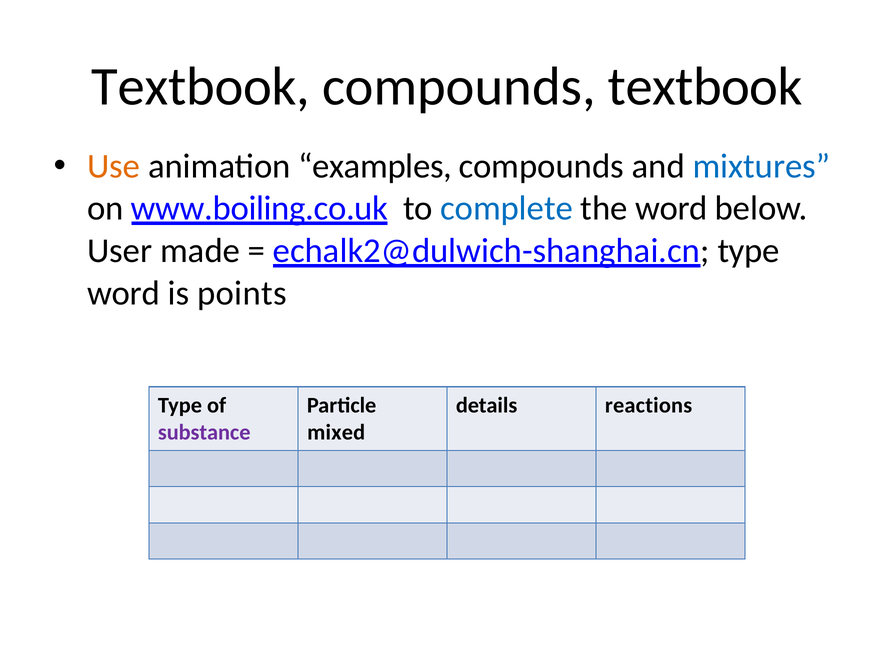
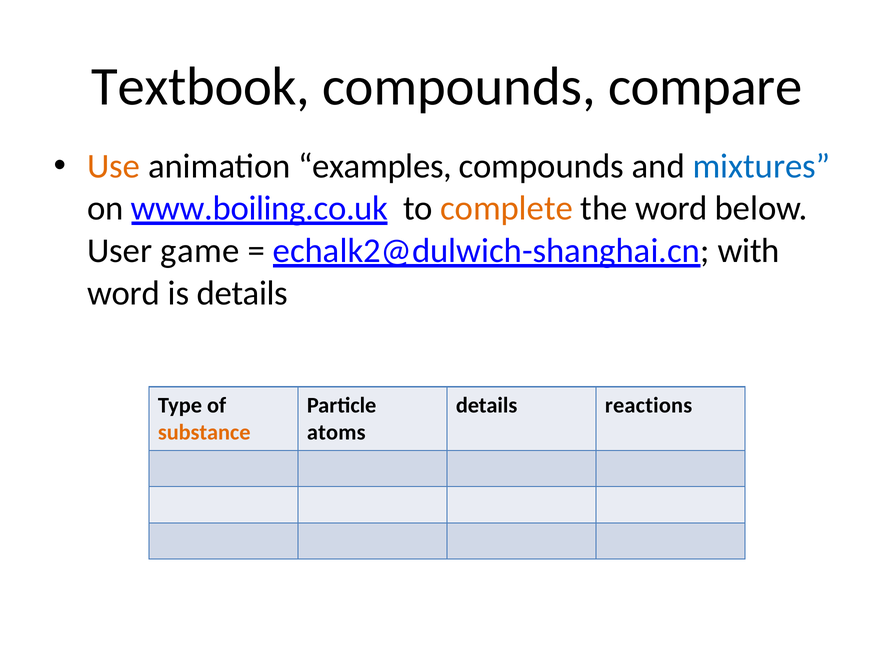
compounds textbook: textbook -> compare (705, 87)
complete colour: blue -> orange (507, 208)
made: made -> game (200, 251)
echalk2@dulwich-shanghai.cn type: type -> with (749, 251)
is points: points -> details (242, 293)
substance colour: purple -> orange (204, 432)
mixed: mixed -> atoms (336, 432)
